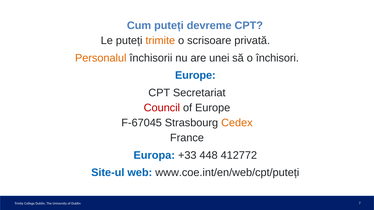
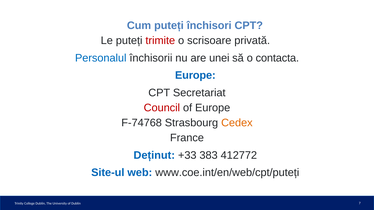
devreme: devreme -> închisori (209, 26)
trimite colour: orange -> red (160, 41)
Personalul colour: orange -> blue (101, 58)
închisori: închisori -> contacta (277, 58)
F-67045: F-67045 -> F-74768 (142, 123)
Europa: Europa -> Deținut (154, 155)
448: 448 -> 383 (209, 155)
